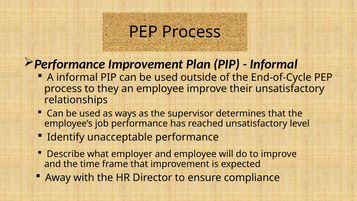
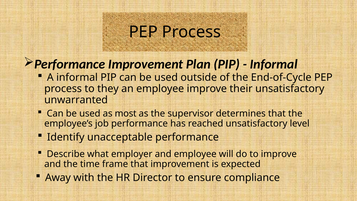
relationships: relationships -> unwarranted (76, 100)
ways: ways -> most (126, 113)
